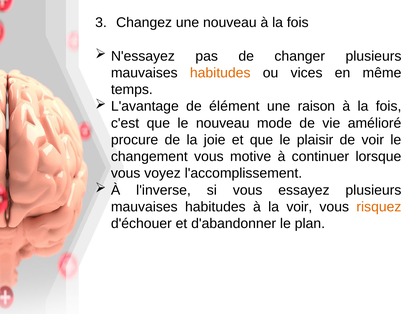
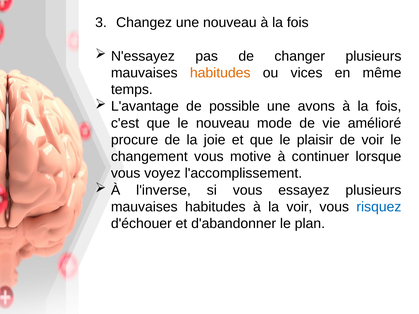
élément: élément -> possible (234, 106)
raison: raison -> avons (316, 106)
risquez colour: orange -> blue (379, 207)
